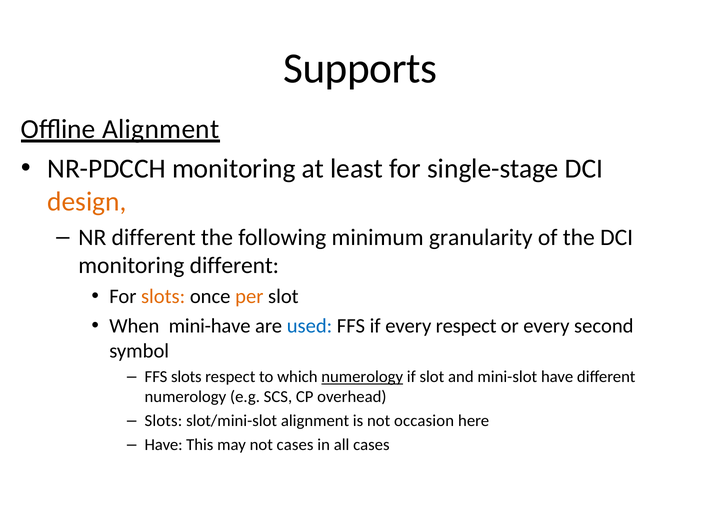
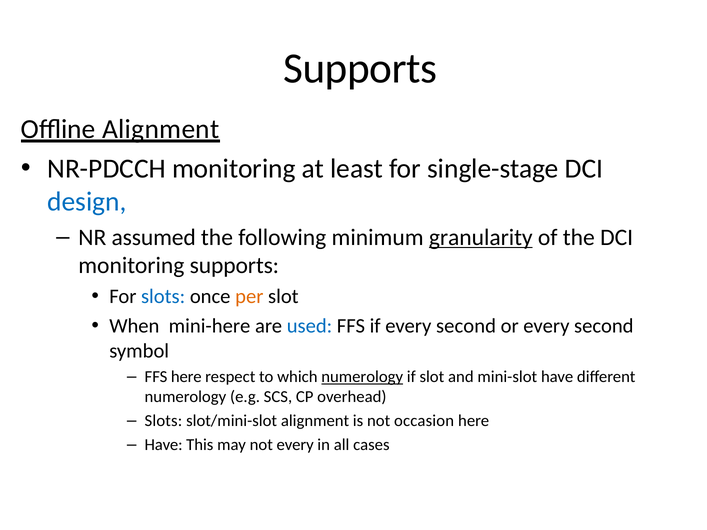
design colour: orange -> blue (87, 202)
NR different: different -> assumed (154, 237)
granularity underline: none -> present (481, 237)
monitoring different: different -> supports (234, 266)
slots colour: orange -> blue (163, 297)
mini-have: mini-have -> mini-here (210, 326)
if every respect: respect -> second (466, 326)
FFS slots: slots -> here (186, 377)
not cases: cases -> every (295, 445)
